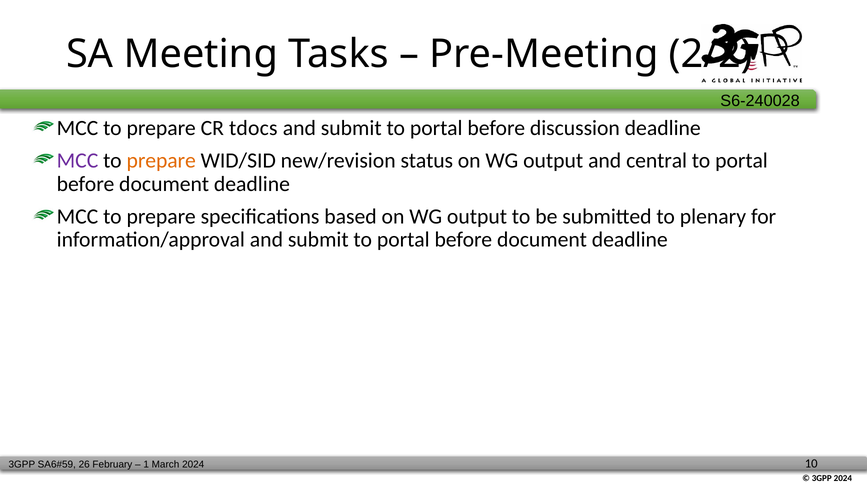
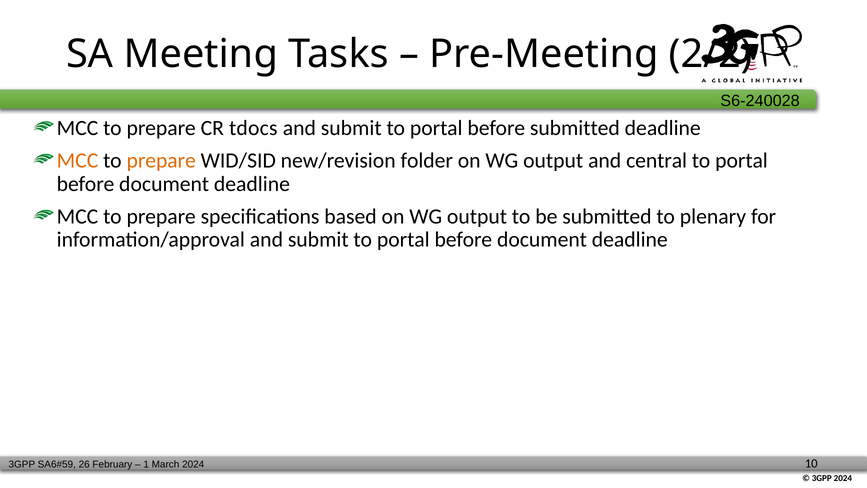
before discussion: discussion -> submitted (575, 128)
MCC colour: purple -> orange (78, 160)
status: status -> folder (427, 160)
